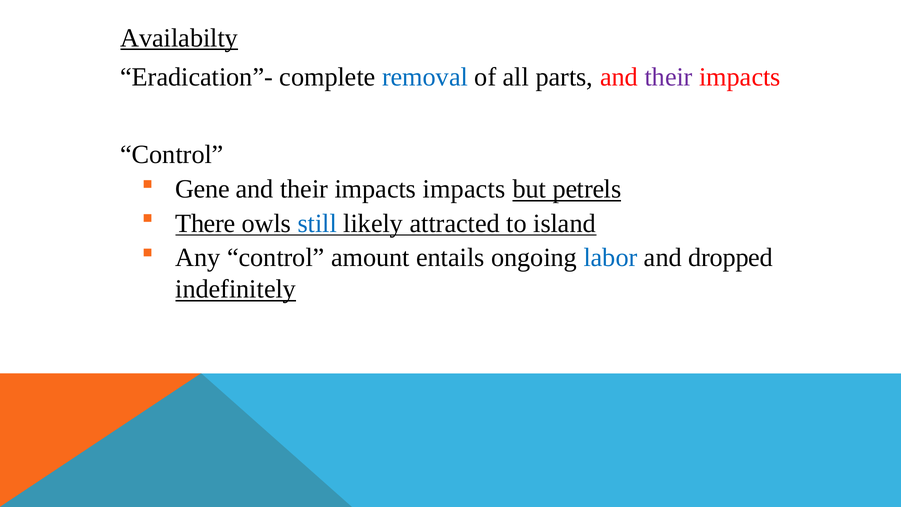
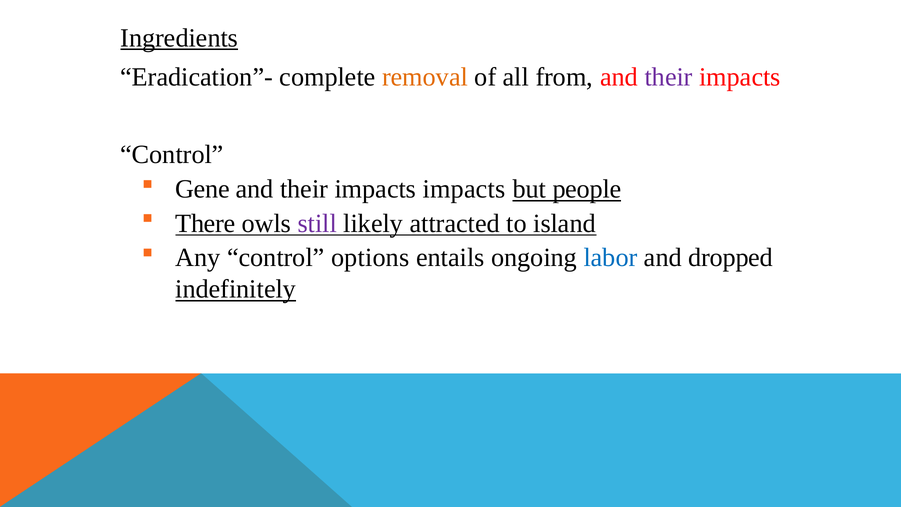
Availabilty: Availabilty -> Ingredients (179, 38)
removal colour: blue -> orange (425, 77)
parts: parts -> from (564, 77)
petrels: petrels -> people (587, 189)
still colour: blue -> purple (317, 223)
amount: amount -> options (370, 258)
